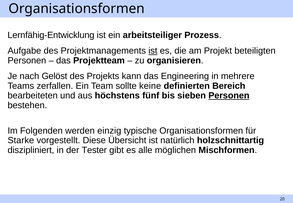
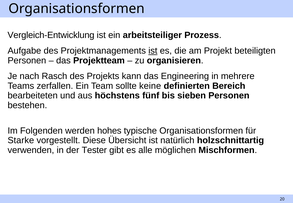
Lernfähig-Entwicklung: Lernfähig-Entwicklung -> Vergleich-Entwicklung (51, 35)
Gelöst: Gelöst -> Rasch (54, 76)
Personen underline: present -> none (229, 96)
einzig: einzig -> hohes (109, 131)
diszipliniert: diszipliniert -> verwenden (31, 150)
